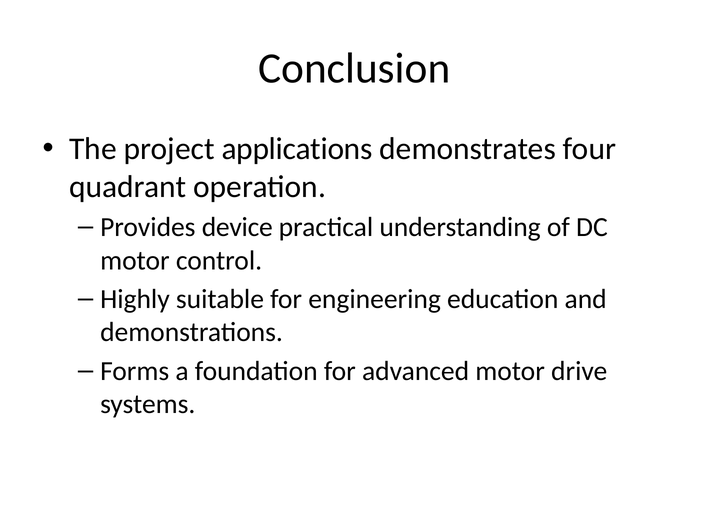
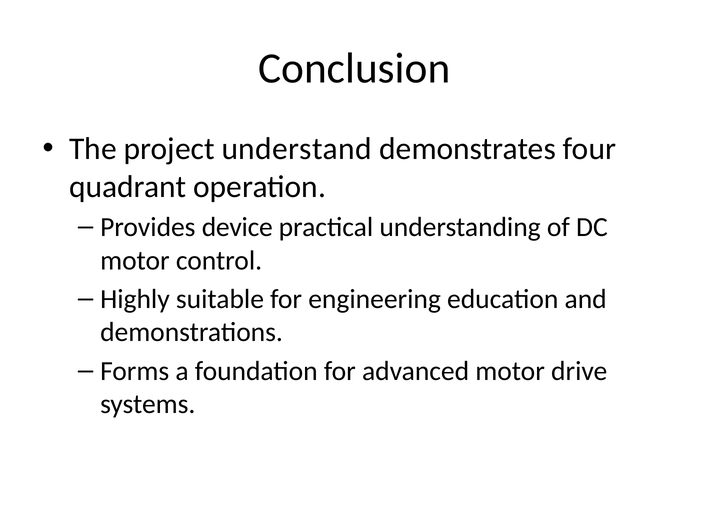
applications: applications -> understand (297, 149)
